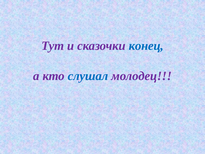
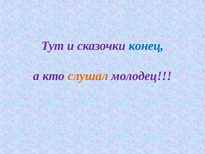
слушал colour: blue -> orange (88, 76)
